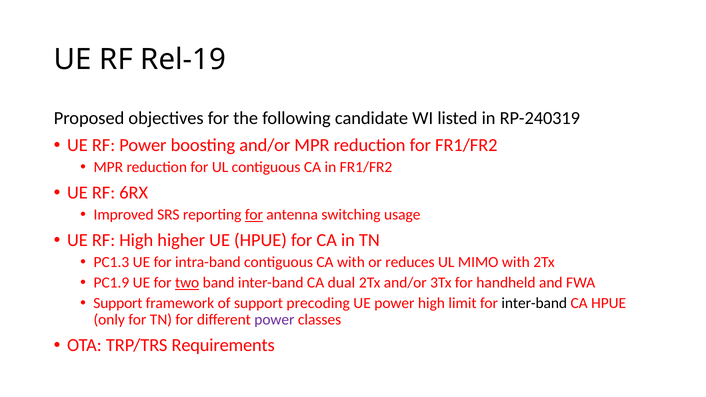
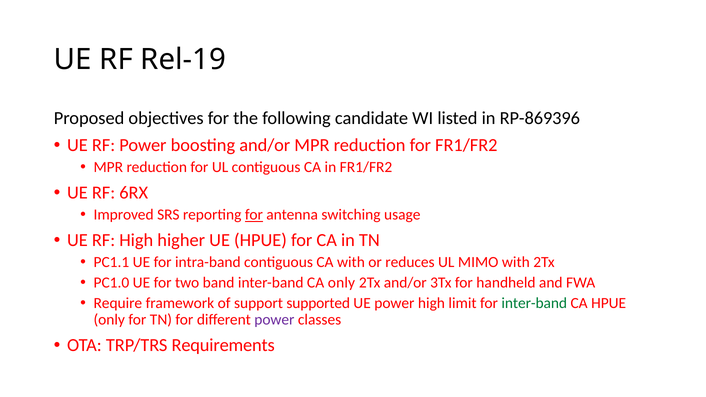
RP-240319: RP-240319 -> RP-869396 (540, 118)
PC1.3: PC1.3 -> PC1.1 (111, 262)
PC1.9: PC1.9 -> PC1.0 (111, 283)
two underline: present -> none (187, 283)
CA dual: dual -> only (341, 283)
Support: Support -> Require (118, 303)
precoding: precoding -> supported (318, 303)
inter-band colour: black -> green (534, 303)
